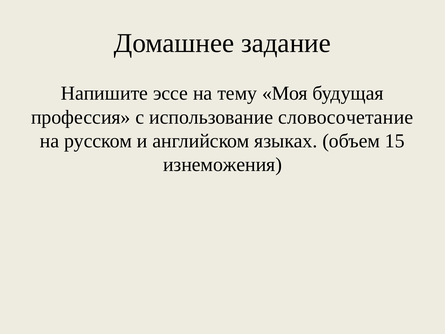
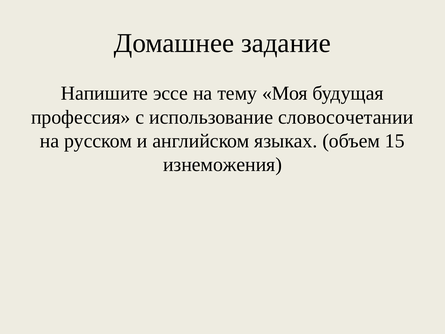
словосочетание: словосочетание -> словосочетании (346, 117)
